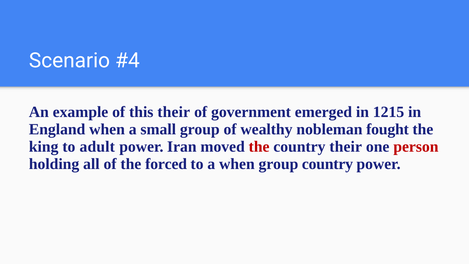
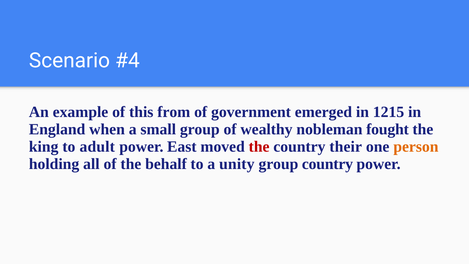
this their: their -> from (174, 112)
Iran: Iran -> East (182, 146)
person colour: red -> orange (416, 146)
forced: forced -> behalf (166, 164)
a when: when -> unity (237, 164)
